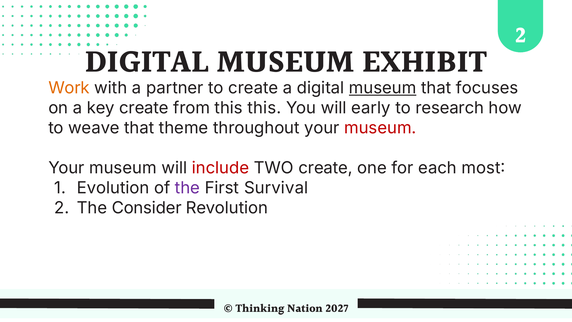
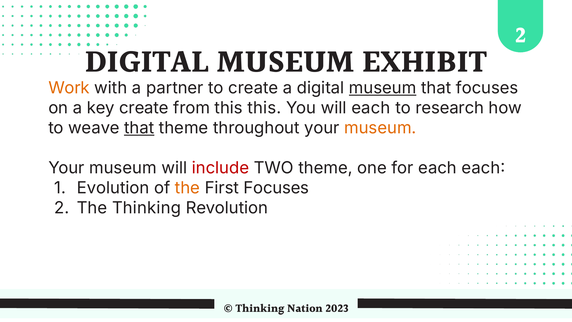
will early: early -> each (371, 108)
that underline: none -> present (139, 128)
museum colour: red -> orange (380, 128)
TWO create: create -> theme (325, 168)
each most: most -> each (483, 168)
the colour: purple -> orange (187, 188)
First Survival: Survival -> Focuses (276, 188)
The Consider: Consider -> Thinking (146, 208)
2027: 2027 -> 2023 (337, 308)
